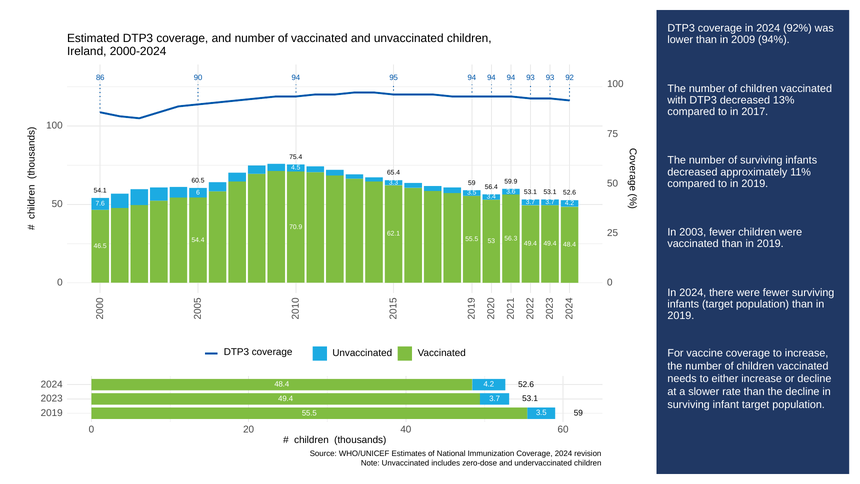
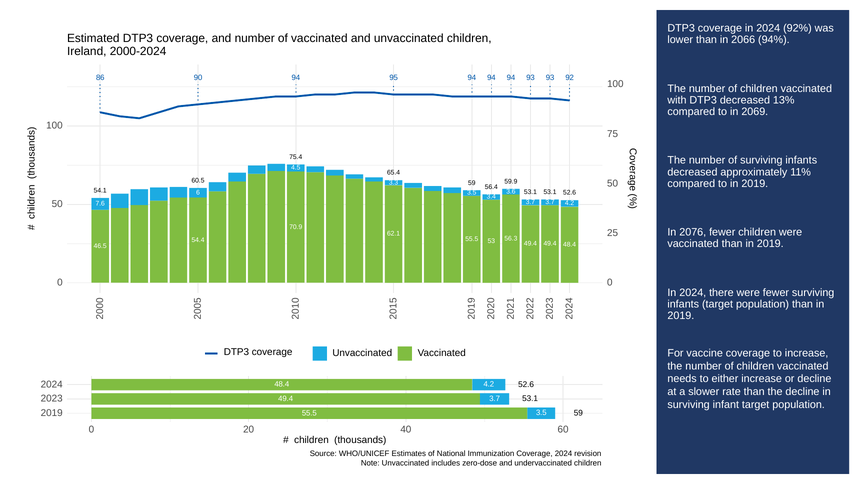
2009: 2009 -> 2066 (743, 40)
2017: 2017 -> 2069 (755, 112)
2003: 2003 -> 2076 (693, 232)
